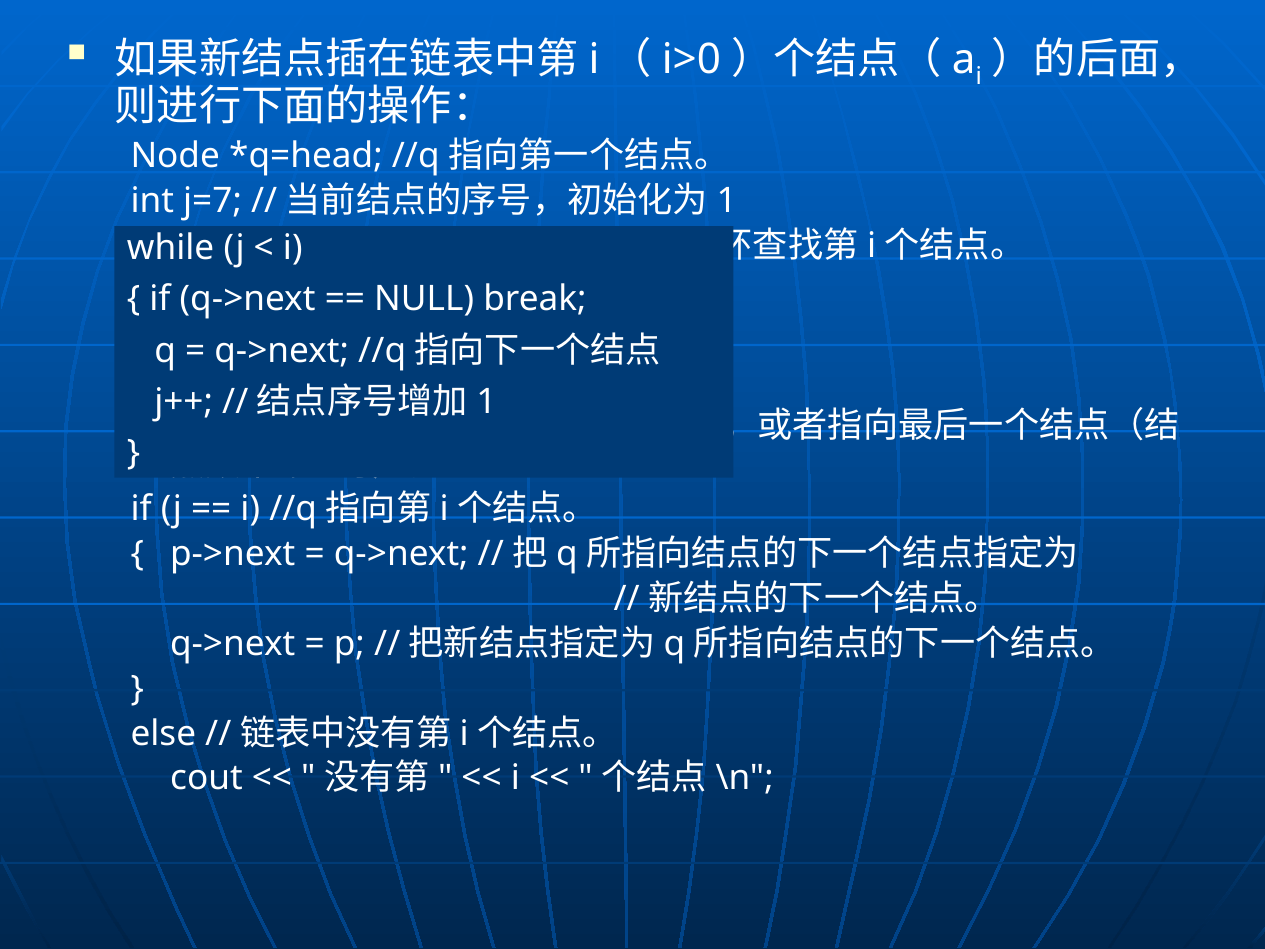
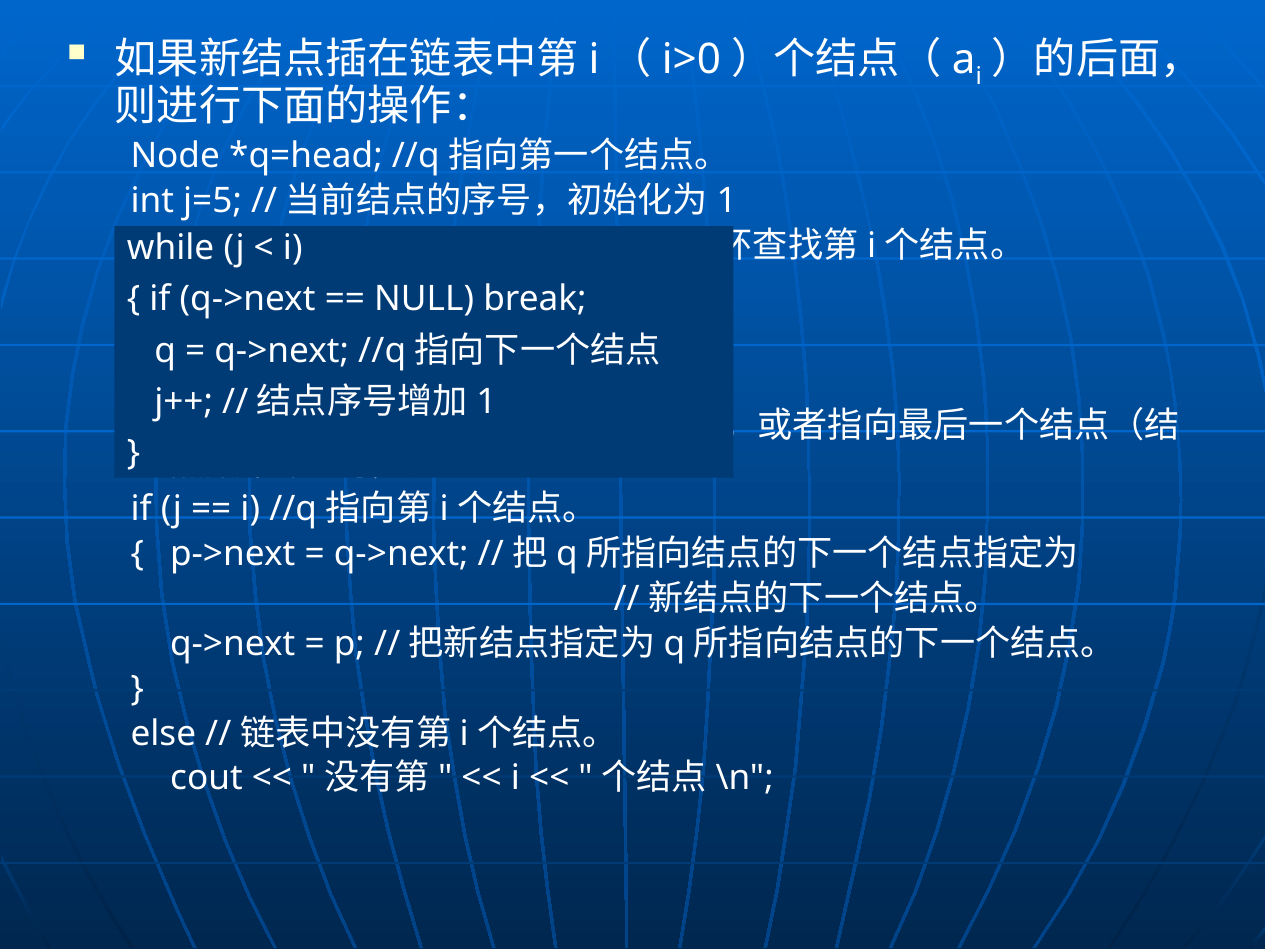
j=7: j=7 -> j=5 (213, 201)
